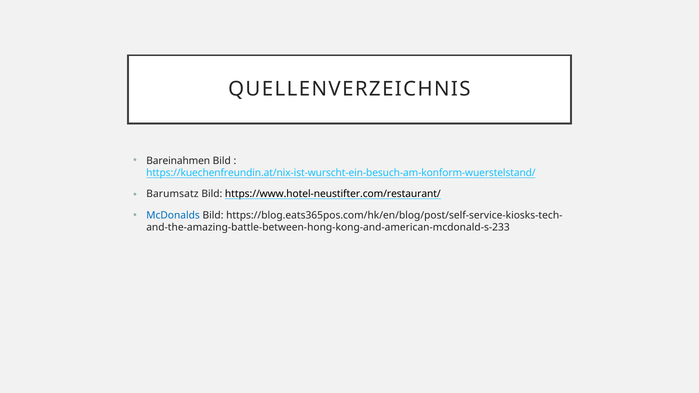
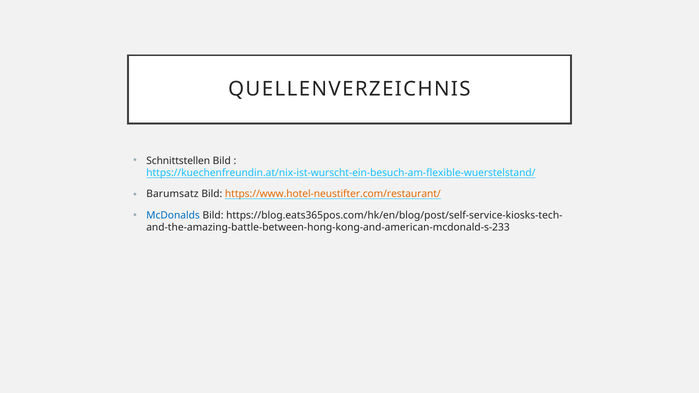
Bareinahmen: Bareinahmen -> Schnittstellen (178, 161)
https://kuechenfreundin.at/nix-ist-wurscht-ein-besuch-am-konform-wuerstelstand/: https://kuechenfreundin.at/nix-ist-wurscht-ein-besuch-am-konform-wuerstelstand/ -> https://kuechenfreundin.at/nix-ist-wurscht-ein-besuch-am-flexible-wuerstelstand/ (341, 173)
https://www.hotel-neustifter.com/restaurant/ colour: black -> orange (333, 194)
